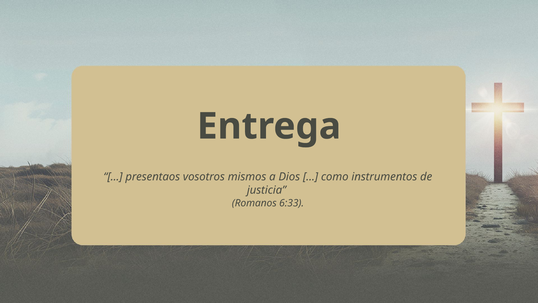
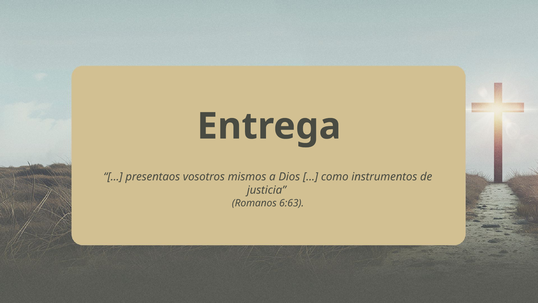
6:33: 6:33 -> 6:63 (292, 203)
